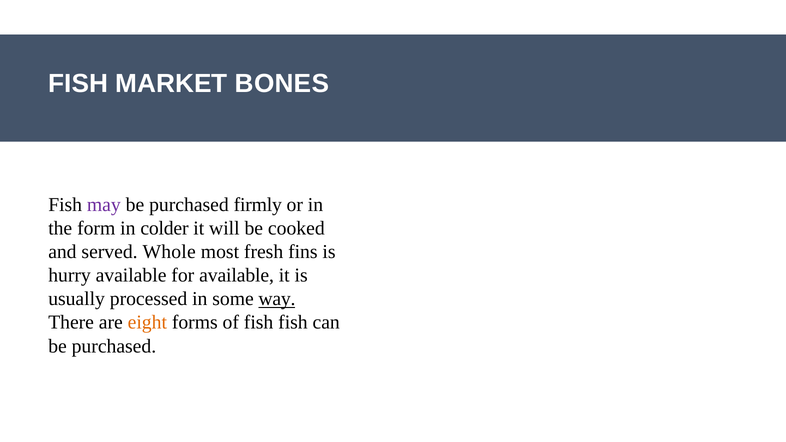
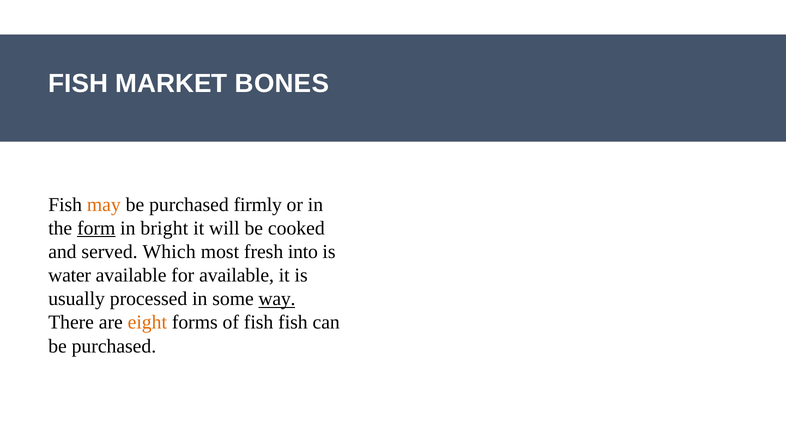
may colour: purple -> orange (104, 205)
form underline: none -> present (96, 228)
colder: colder -> bright (164, 228)
Whole: Whole -> Which (169, 252)
fins: fins -> into (303, 252)
hurry: hurry -> water (70, 275)
